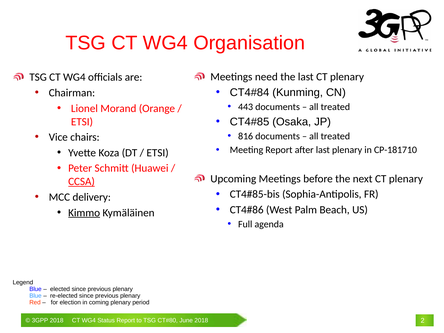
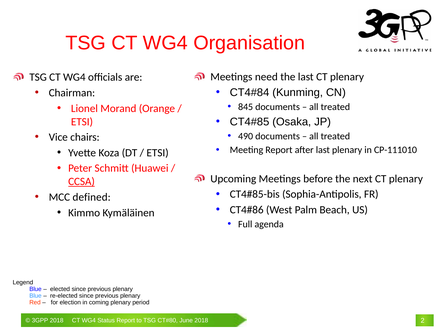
443: 443 -> 845 (246, 107)
816: 816 -> 490 (246, 136)
CP-181710: CP-181710 -> CP-111010 (395, 150)
delivery: delivery -> defined (92, 197)
Kimmo underline: present -> none (84, 213)
